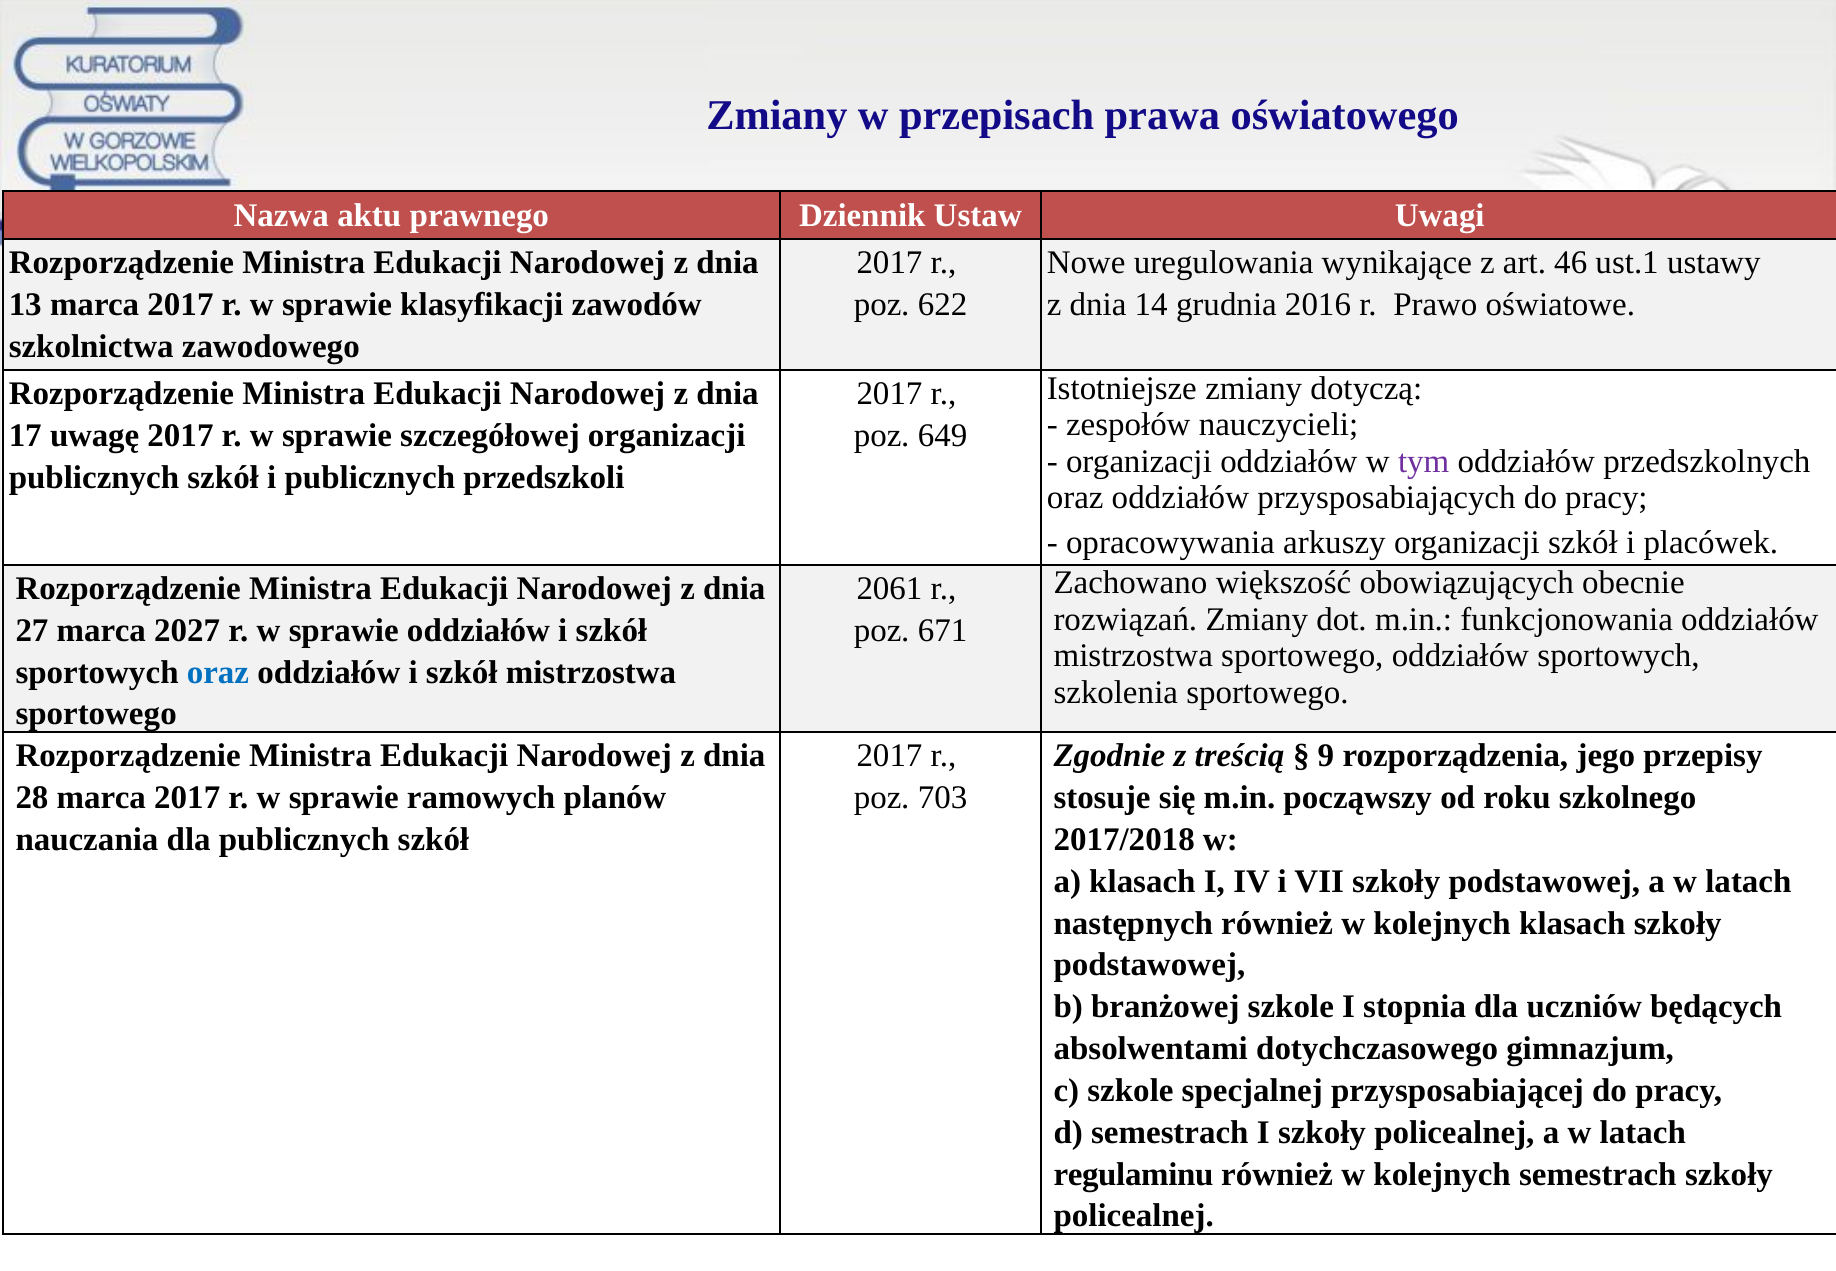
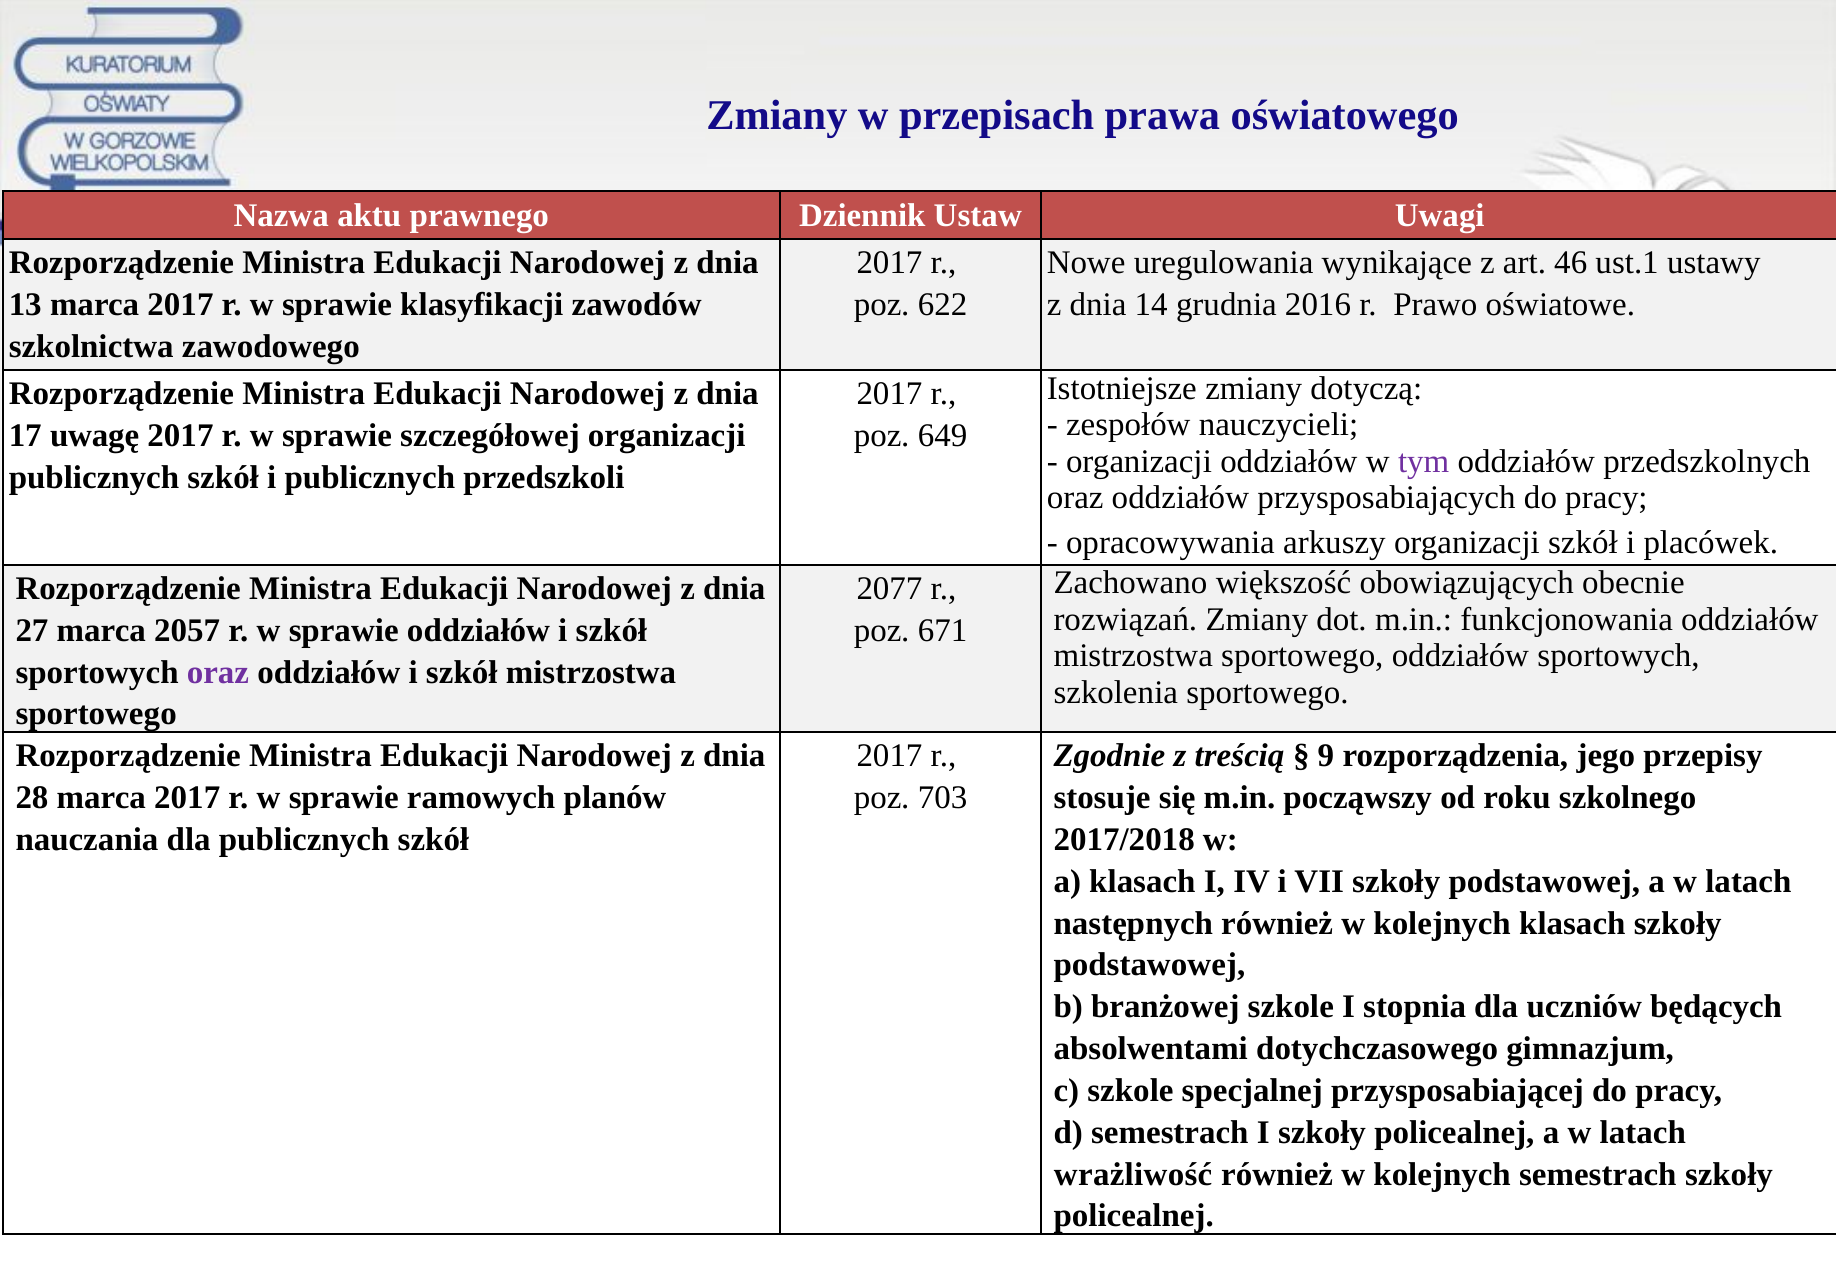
2061: 2061 -> 2077 (889, 588)
2027: 2027 -> 2057 (187, 630)
oraz colour: blue -> purple (218, 672)
regulaminu: regulaminu -> wrażliwość (1133, 1174)
